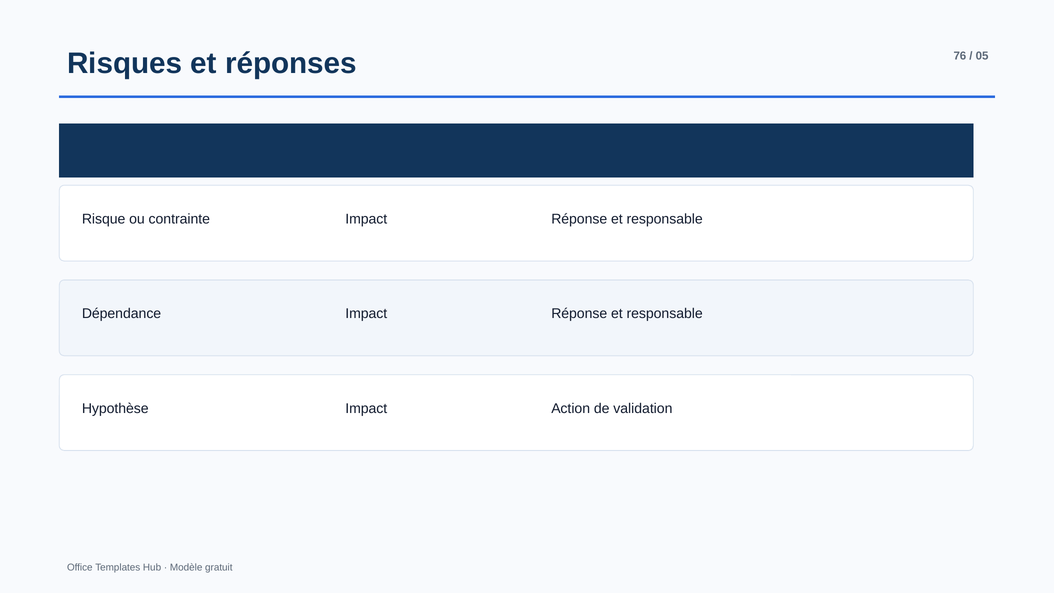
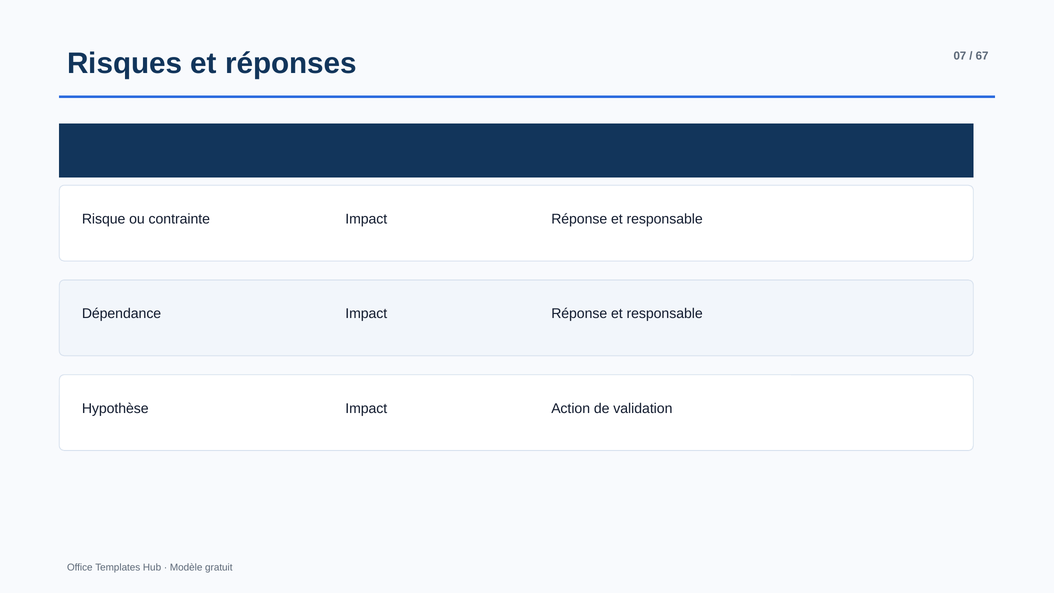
76: 76 -> 07 (960, 56)
05: 05 -> 67 (982, 56)
